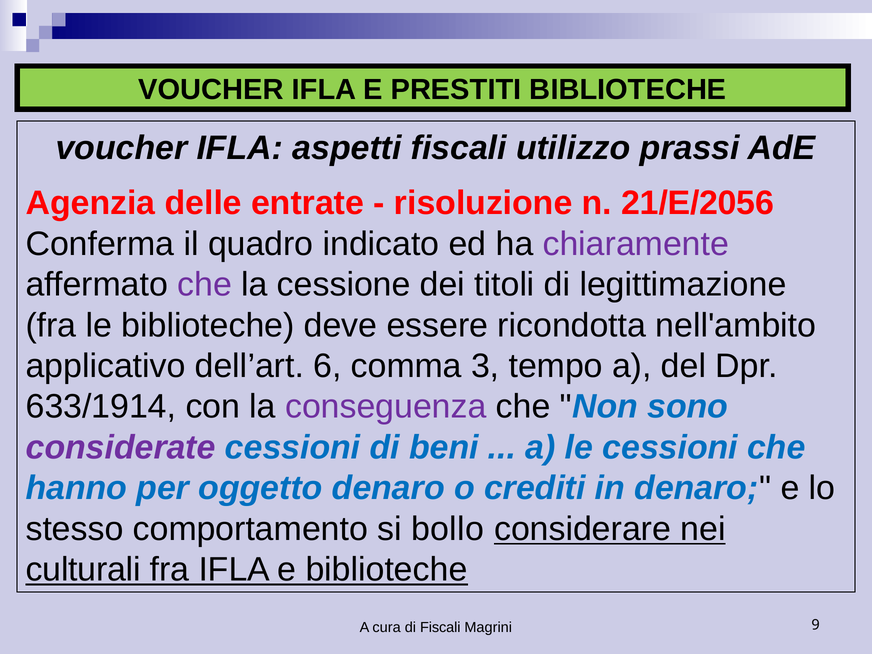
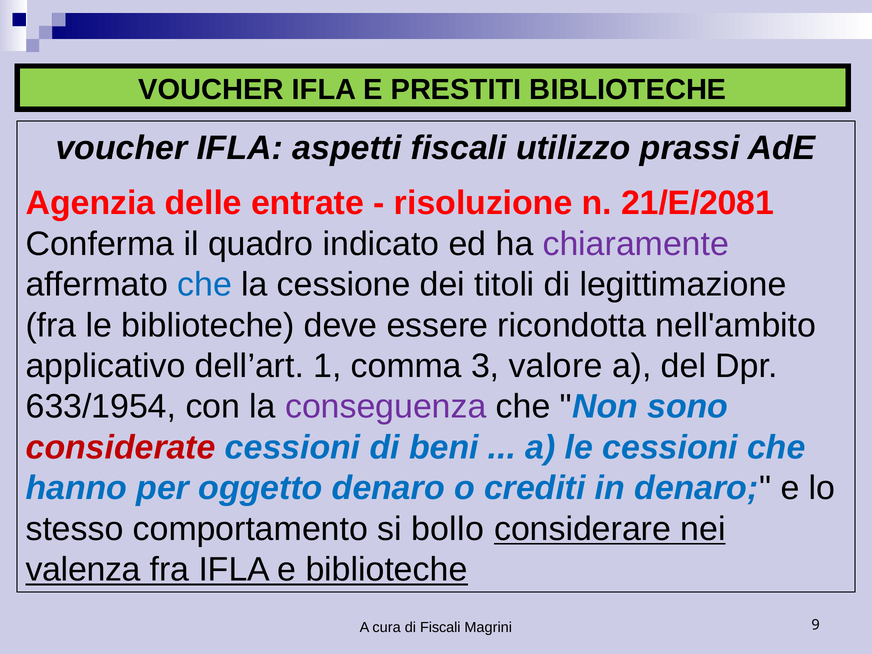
21/E/2056: 21/E/2056 -> 21/E/2081 (698, 203)
che colour: purple -> blue (205, 285)
6: 6 -> 1 (327, 366)
tempo: tempo -> valore (556, 366)
633/1914: 633/1914 -> 633/1954 (101, 407)
considerate colour: purple -> red (121, 447)
culturali: culturali -> valenza (83, 570)
